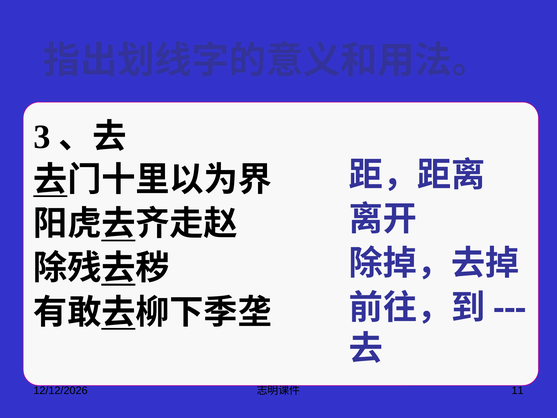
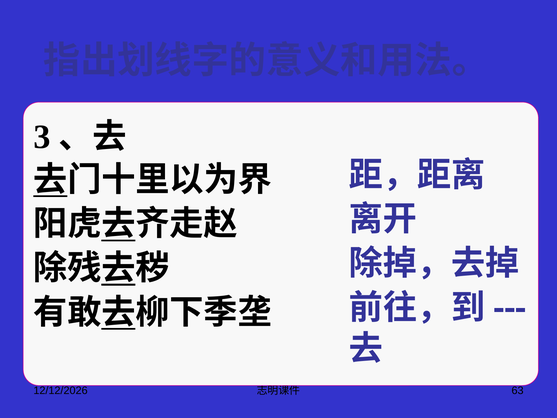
11: 11 -> 63 (518, 390)
